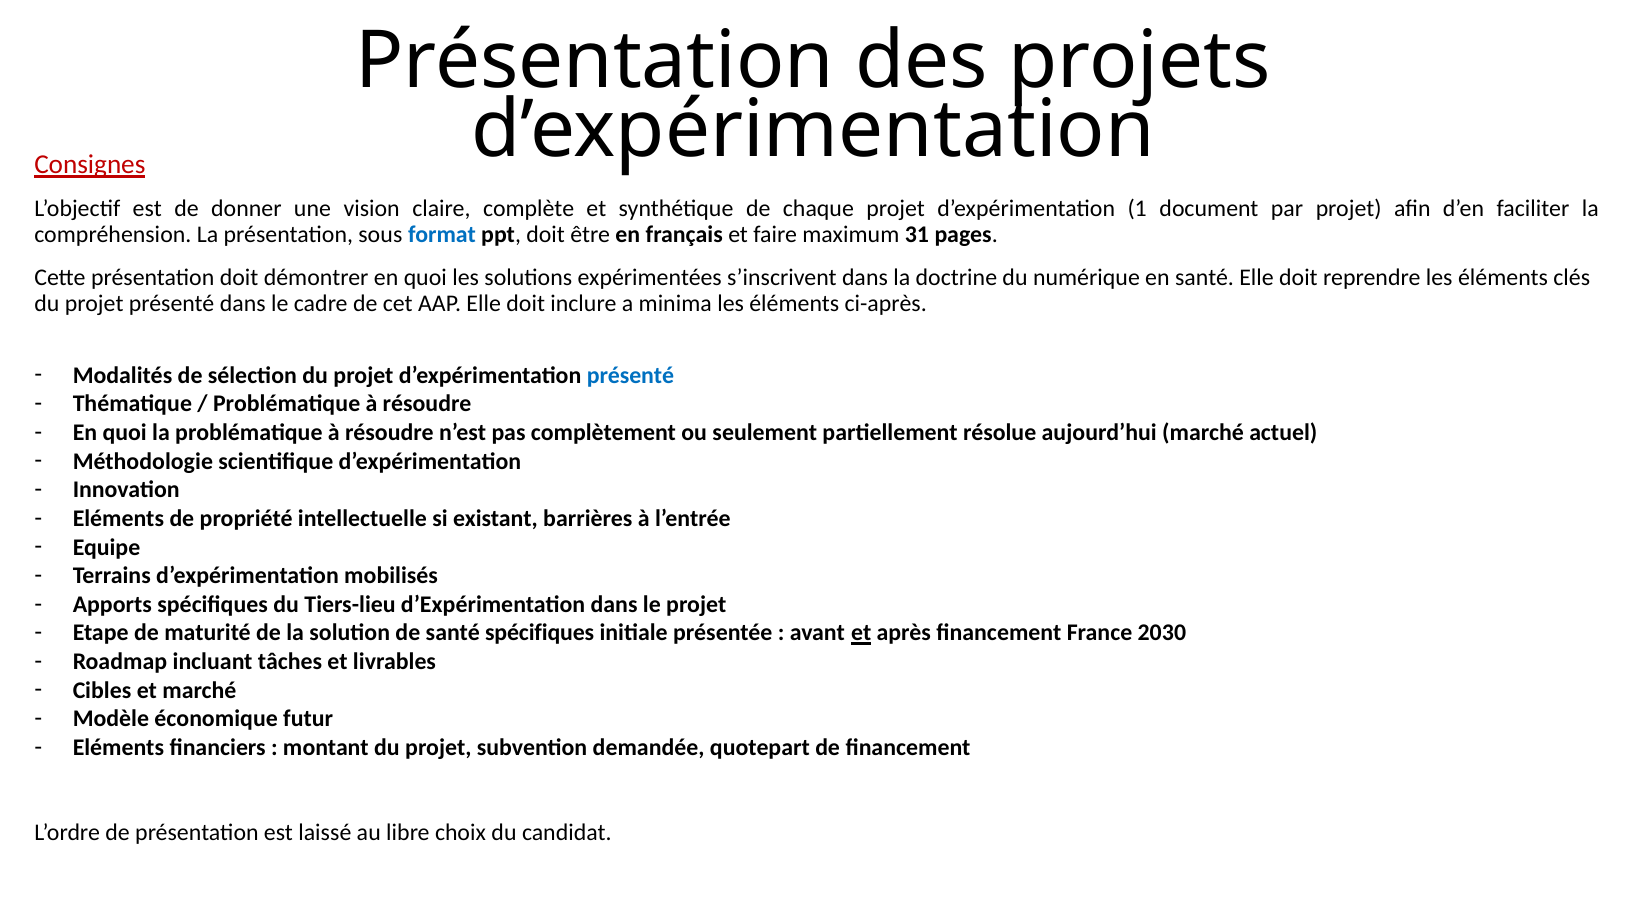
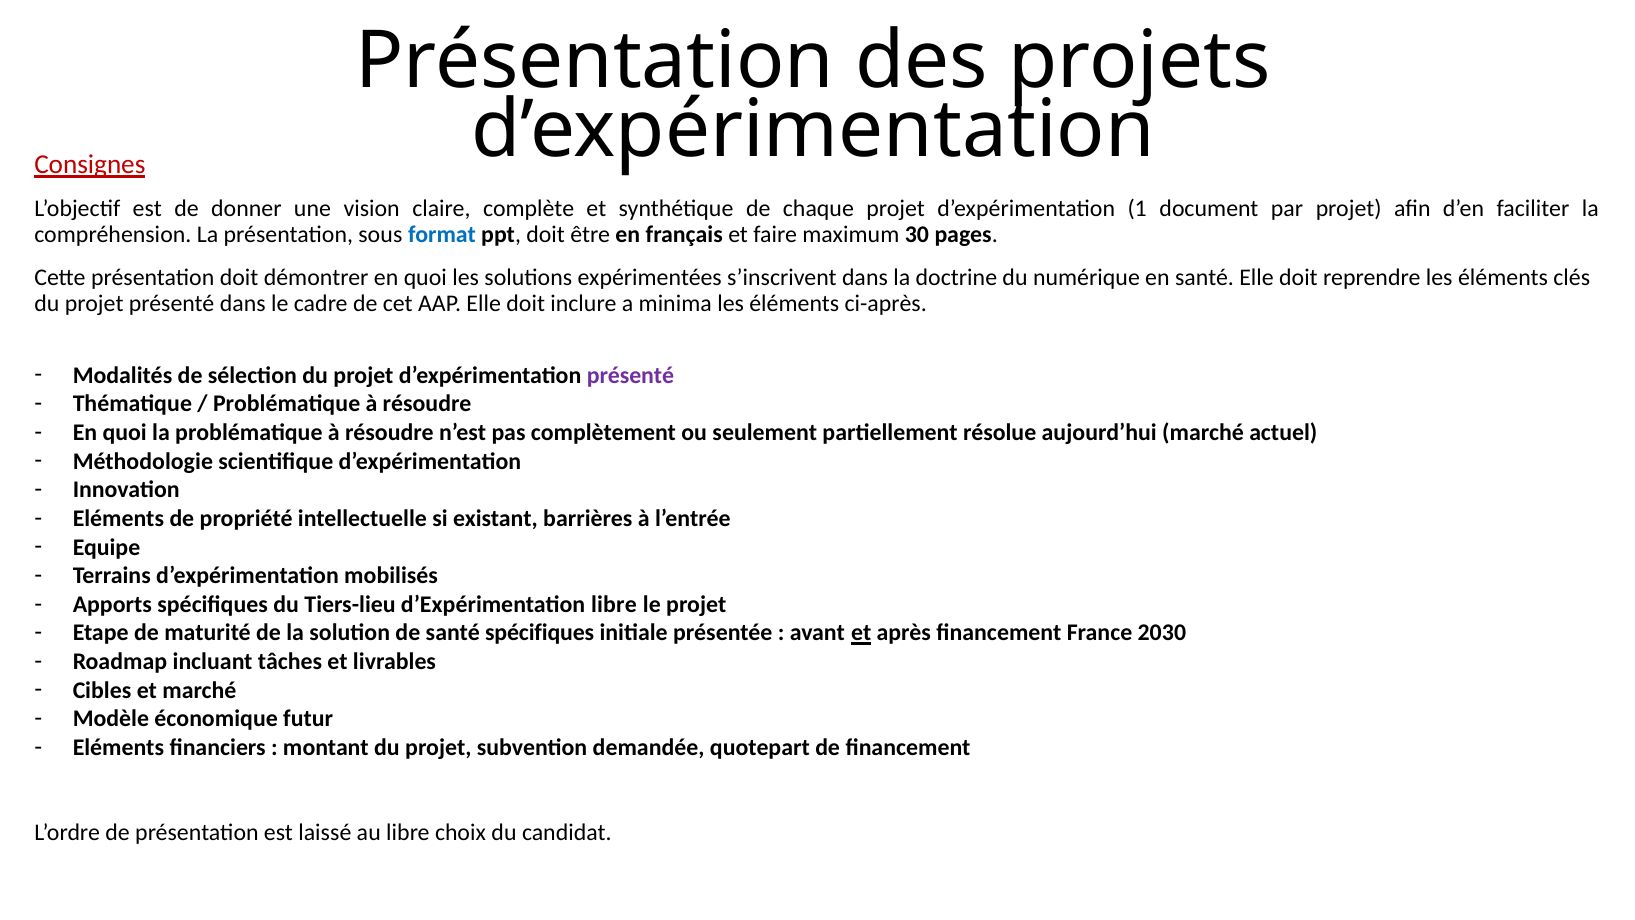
31: 31 -> 30 (917, 235)
présenté colour: blue -> purple (630, 375)
d’Expérimentation dans: dans -> libre (614, 604)
